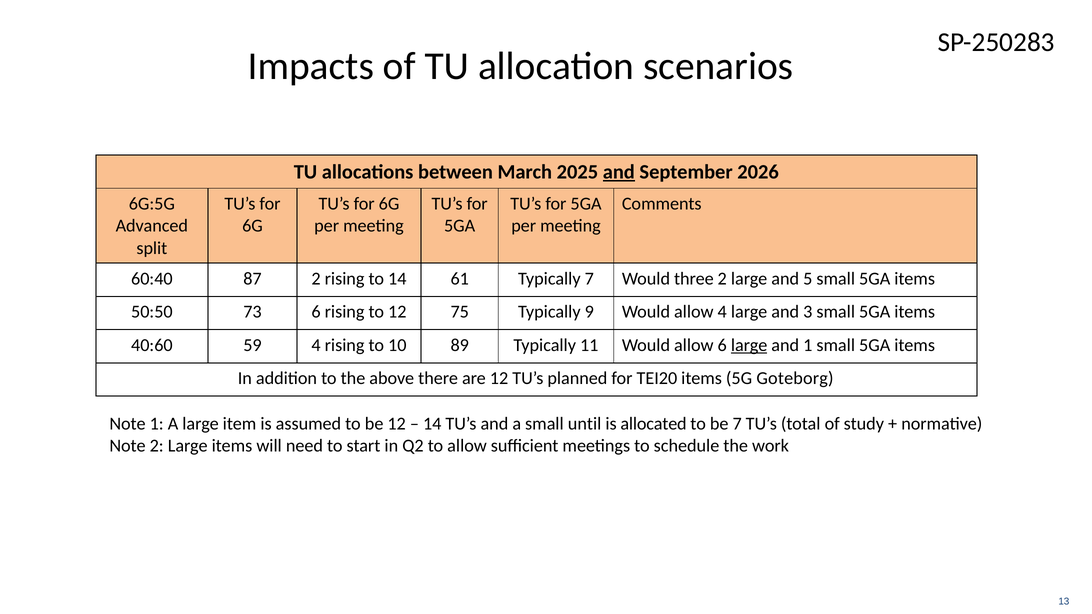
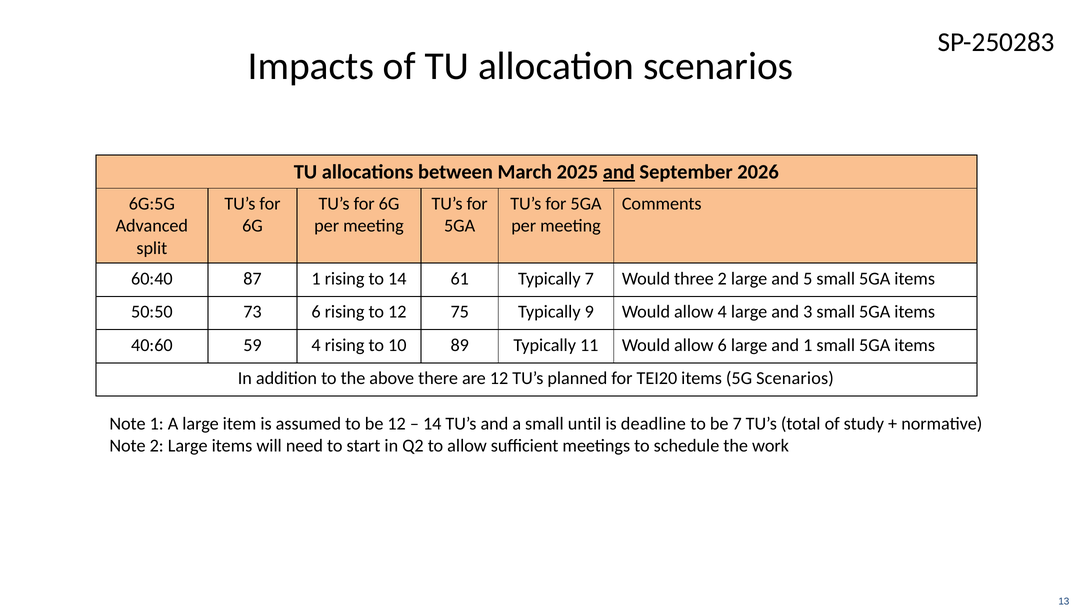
87 2: 2 -> 1 (316, 279)
large underline: present -> none (749, 345)
5G Goteborg: Goteborg -> Scenarios (795, 378)
allocated: allocated -> deadline (653, 424)
